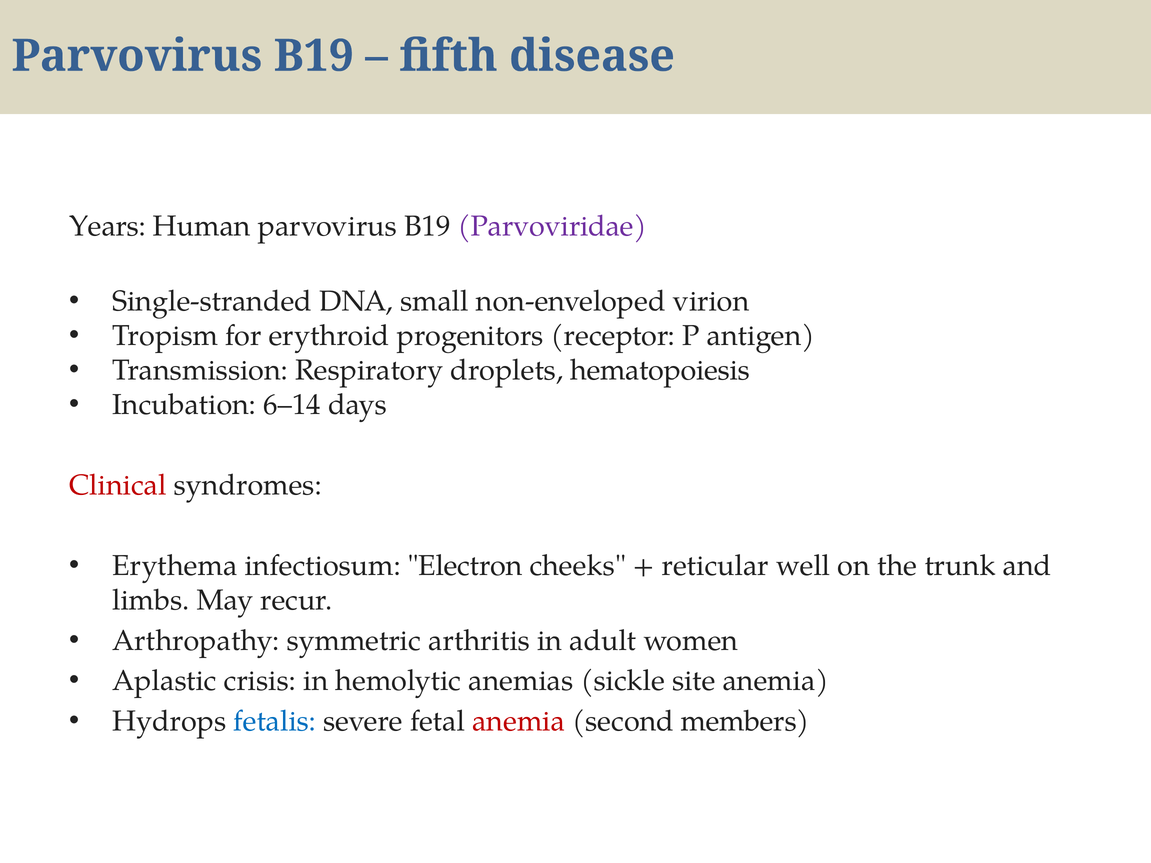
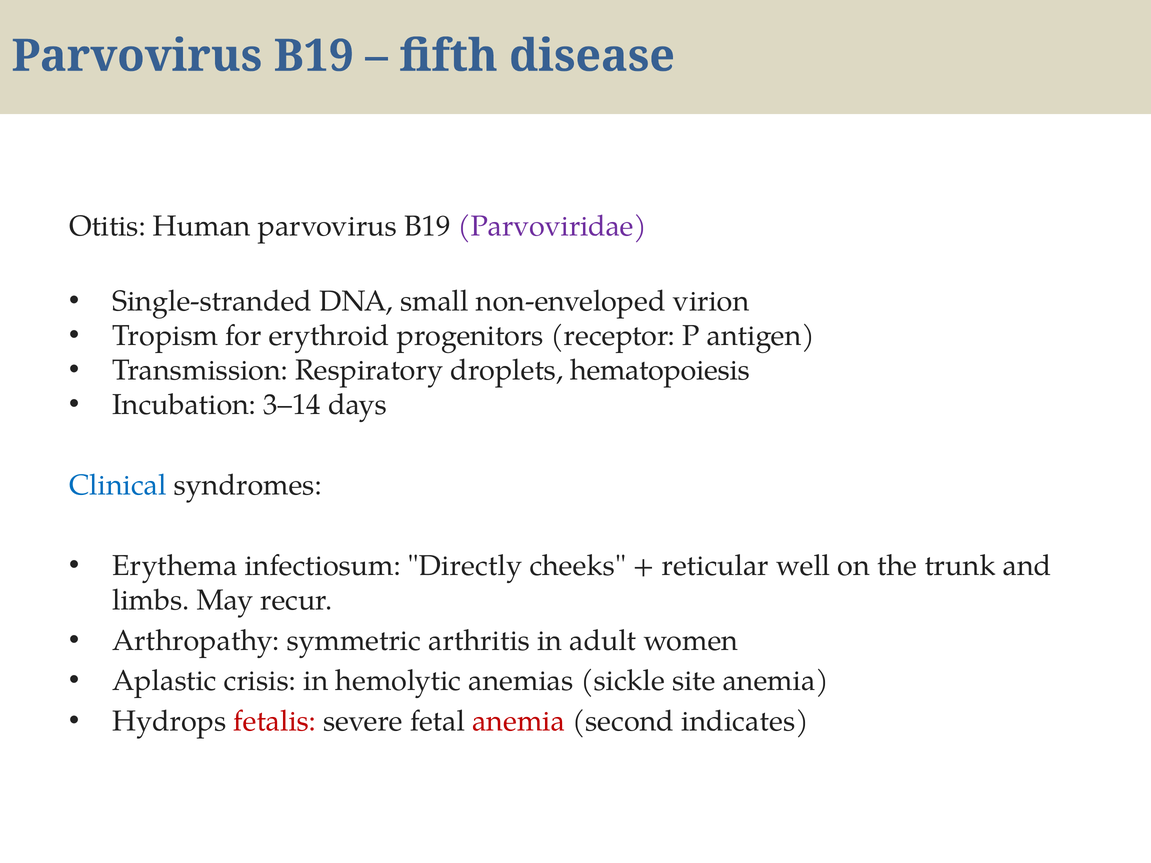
Years: Years -> Otitis (107, 226)
6–14: 6–14 -> 3–14 (292, 405)
Clinical colour: red -> blue (118, 485)
Electron: Electron -> Directly (465, 566)
fetalis colour: blue -> red (275, 721)
members: members -> indicates (745, 721)
